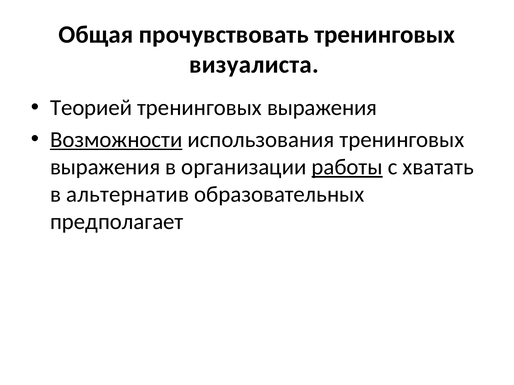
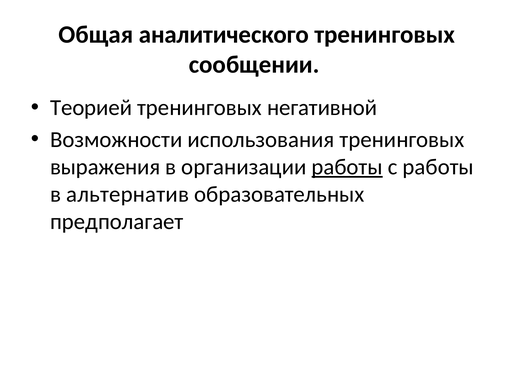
прочувствовать: прочувствовать -> аналитического (224, 35)
визуалиста: визуалиста -> сообщении (254, 65)
выражения: выражения -> негативной (322, 108)
Возможности underline: present -> none (116, 140)
с хватать: хватать -> работы (438, 167)
